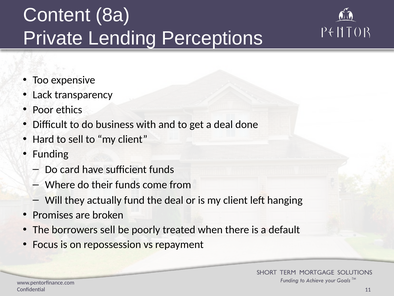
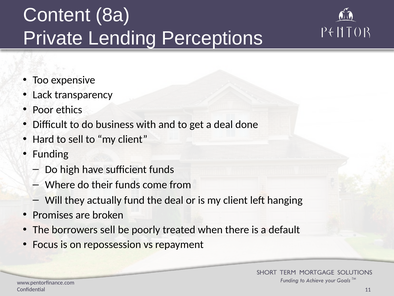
card: card -> high (70, 169)
